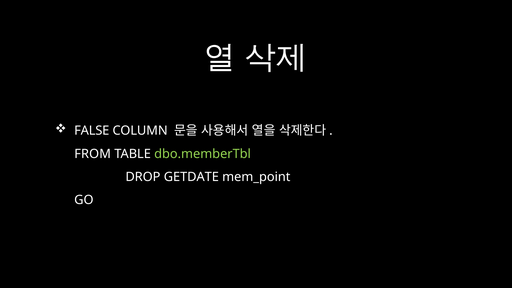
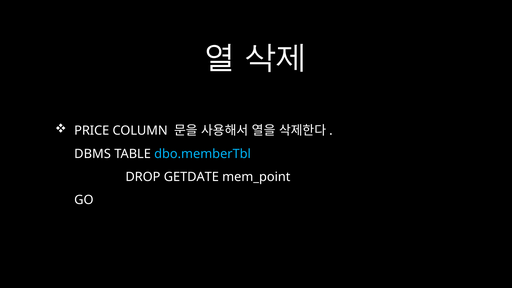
FALSE: FALSE -> PRICE (92, 131)
FROM: FROM -> DBMS (93, 154)
dbo.memberTbl colour: light green -> light blue (203, 154)
